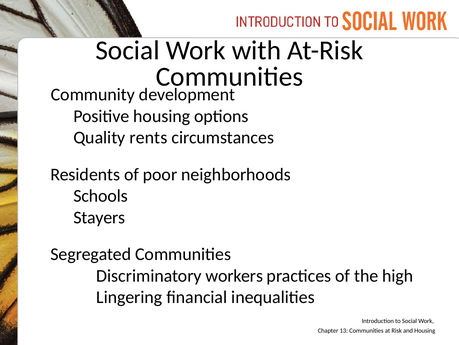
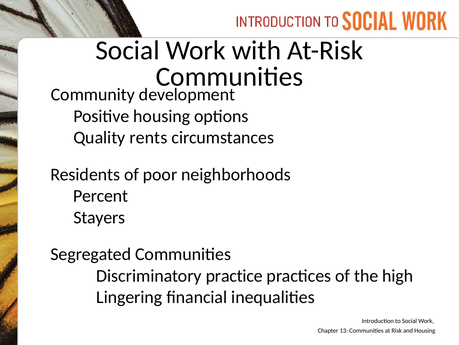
Schools: Schools -> Percent (101, 196)
workers: workers -> practice (234, 275)
